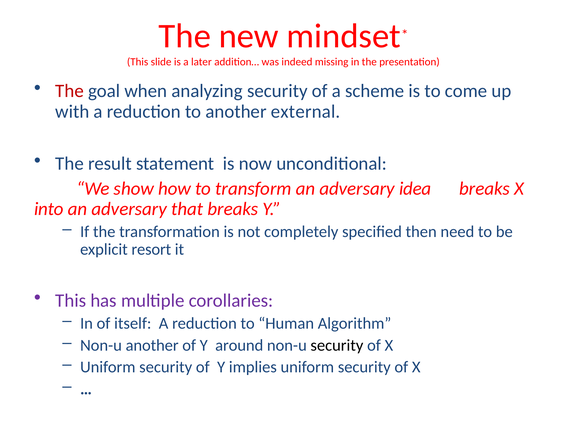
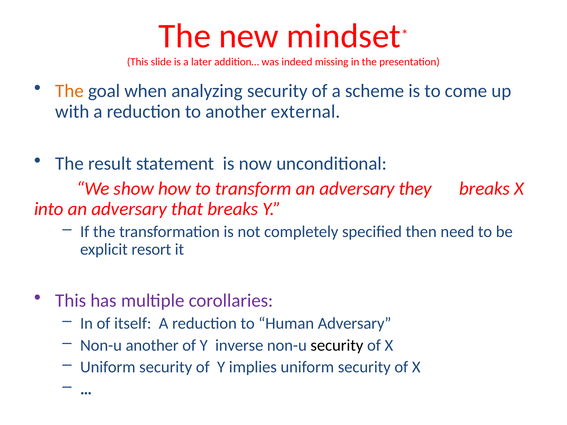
The colour: red -> orange (70, 91)
idea: idea -> they (415, 189)
Human Algorithm: Algorithm -> Adversary (355, 324)
Y around: around -> inverse (239, 345)
